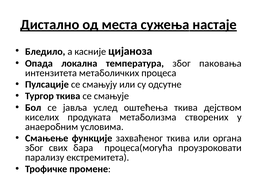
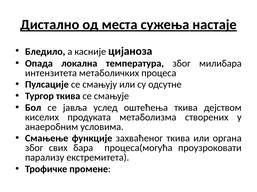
паковања: паковања -> милибара (220, 64)
